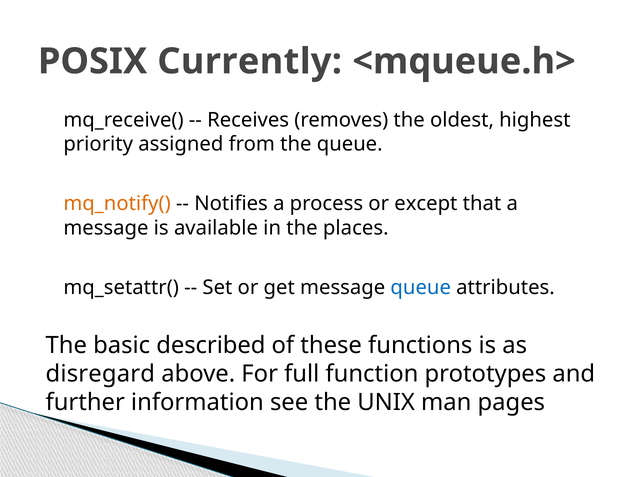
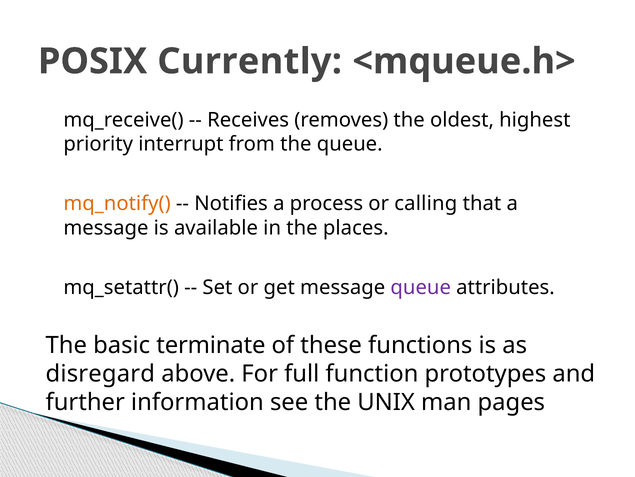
assigned: assigned -> interrupt (181, 144)
except: except -> calling (426, 203)
queue colour: blue -> purple (421, 287)
described: described -> terminate (211, 345)
